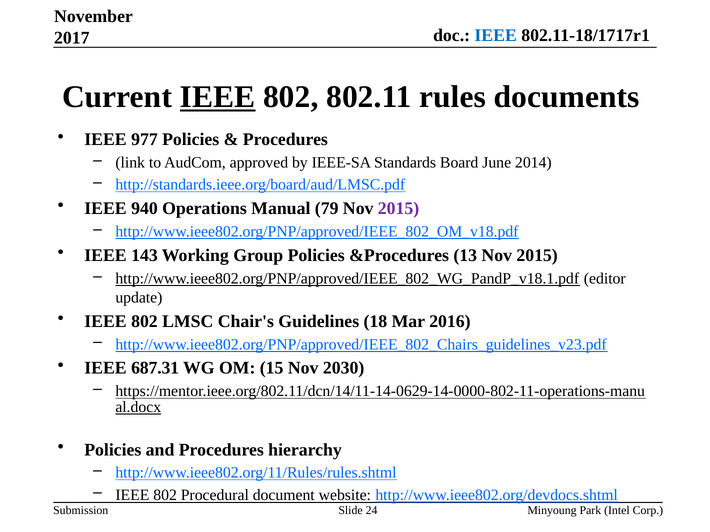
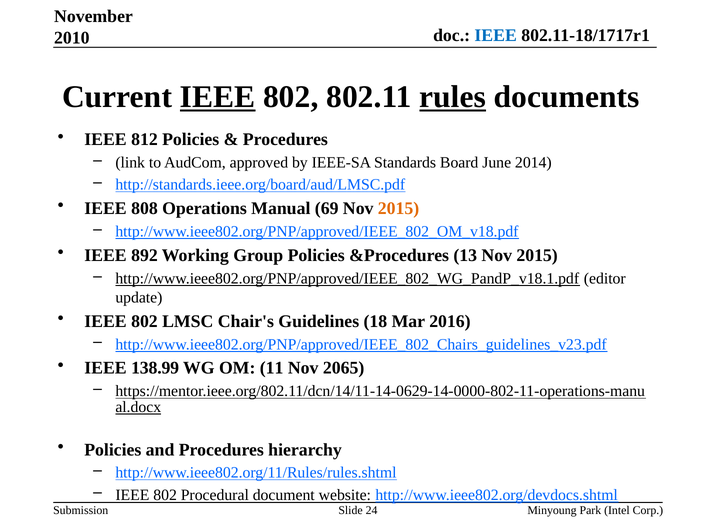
2017: 2017 -> 2010 (72, 38)
rules underline: none -> present (453, 97)
977: 977 -> 812 (144, 140)
940: 940 -> 808 (144, 209)
79: 79 -> 69 (327, 209)
2015 colour: purple -> orange (399, 209)
143: 143 -> 892 (144, 256)
687.31: 687.31 -> 138.99 (155, 368)
15: 15 -> 11 (272, 368)
2030: 2030 -> 2065 (344, 368)
